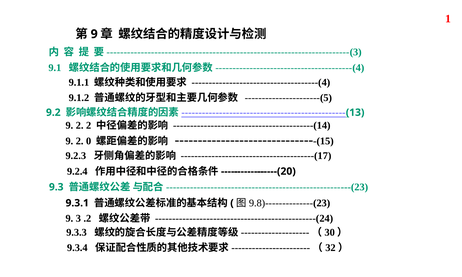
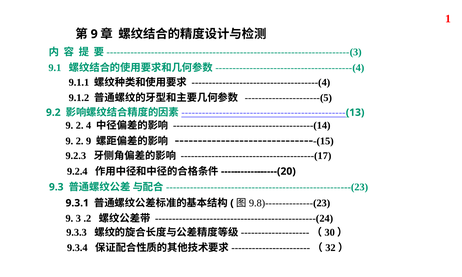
2 2: 2 -> 4 (89, 125)
2 0: 0 -> 9 (89, 141)
